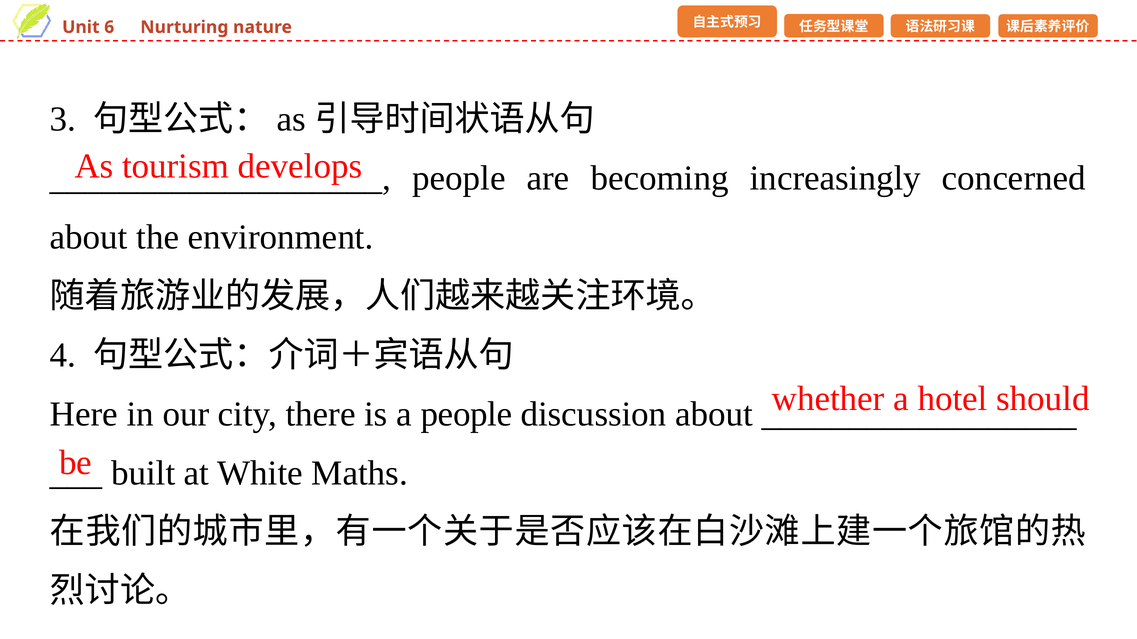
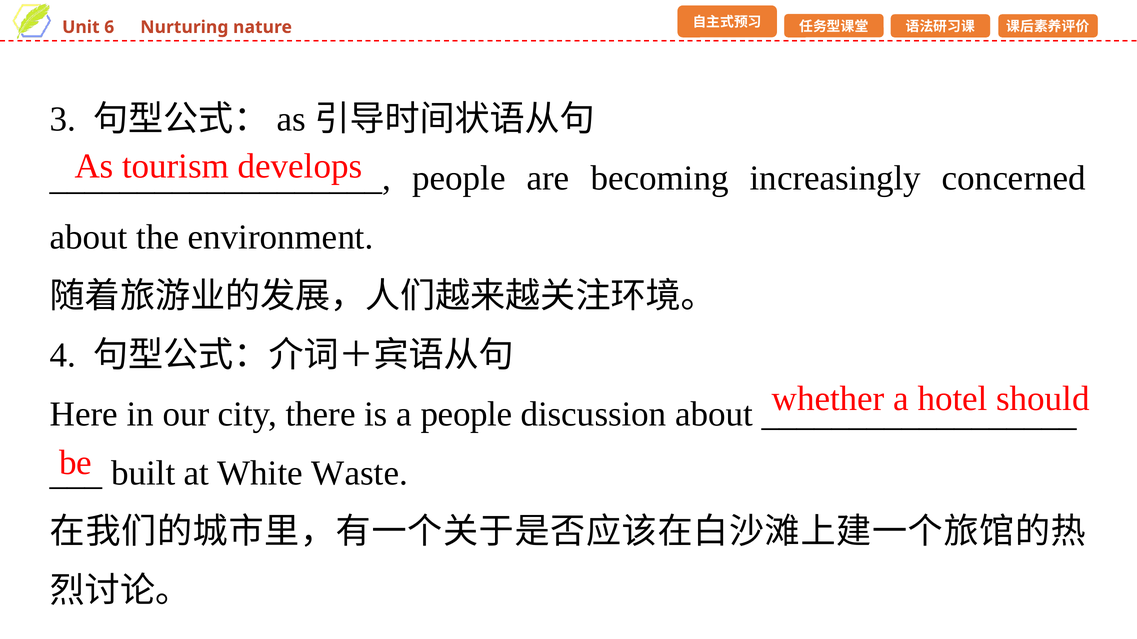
Maths: Maths -> Waste (360, 473)
